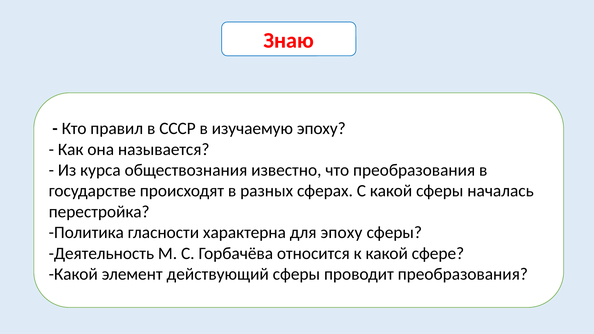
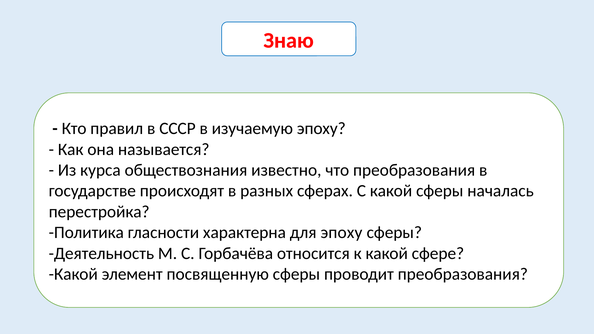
действующий: действующий -> посвященную (218, 274)
